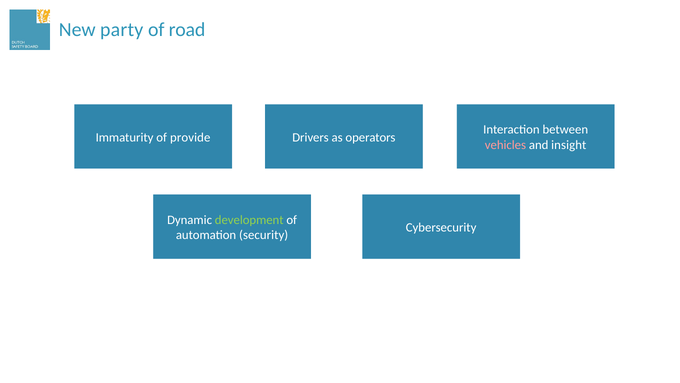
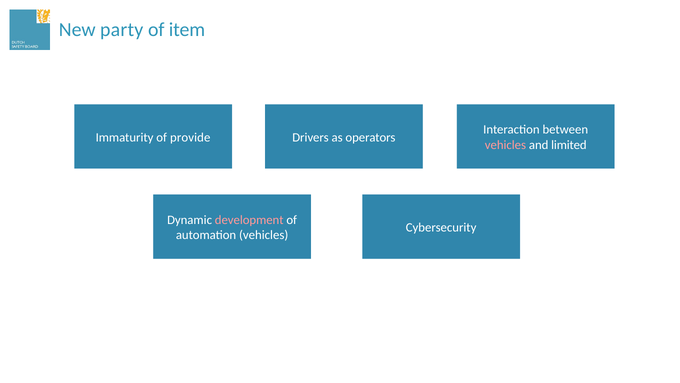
road: road -> item (187, 30)
insight: insight -> limited (569, 145)
development colour: light green -> pink (249, 220)
automation security: security -> vehicles (264, 235)
